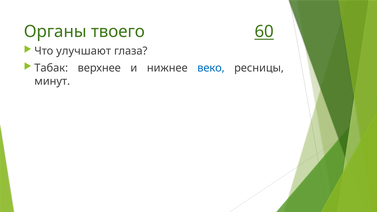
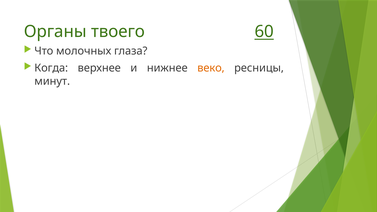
улучшают: улучшают -> молочных (84, 51)
Табак: Табак -> Когда (51, 68)
веко colour: blue -> orange (211, 68)
